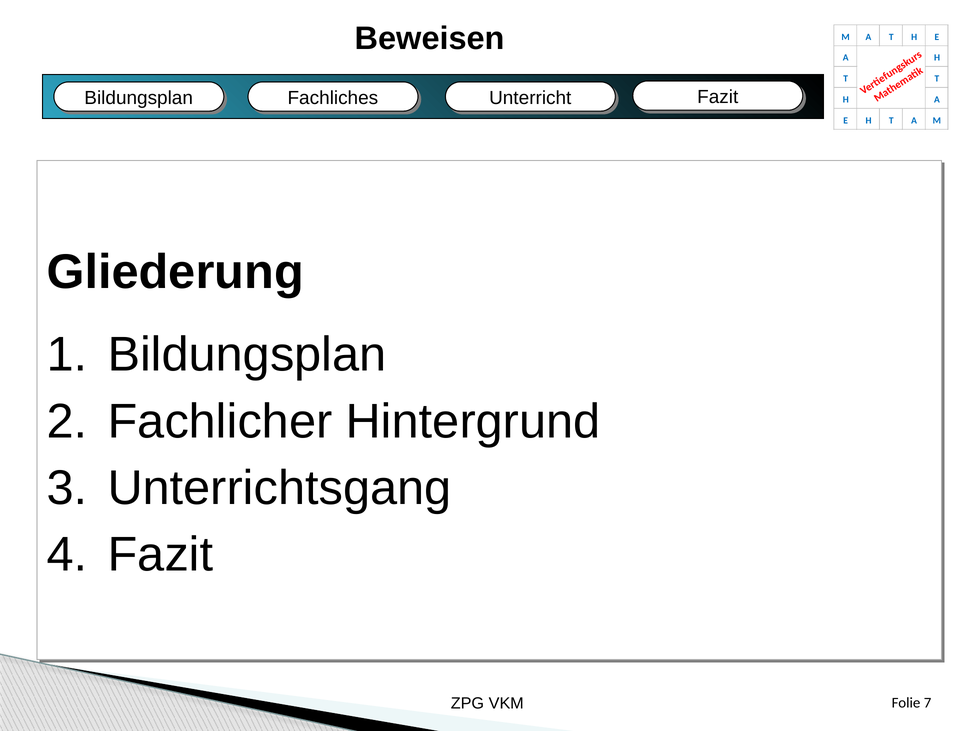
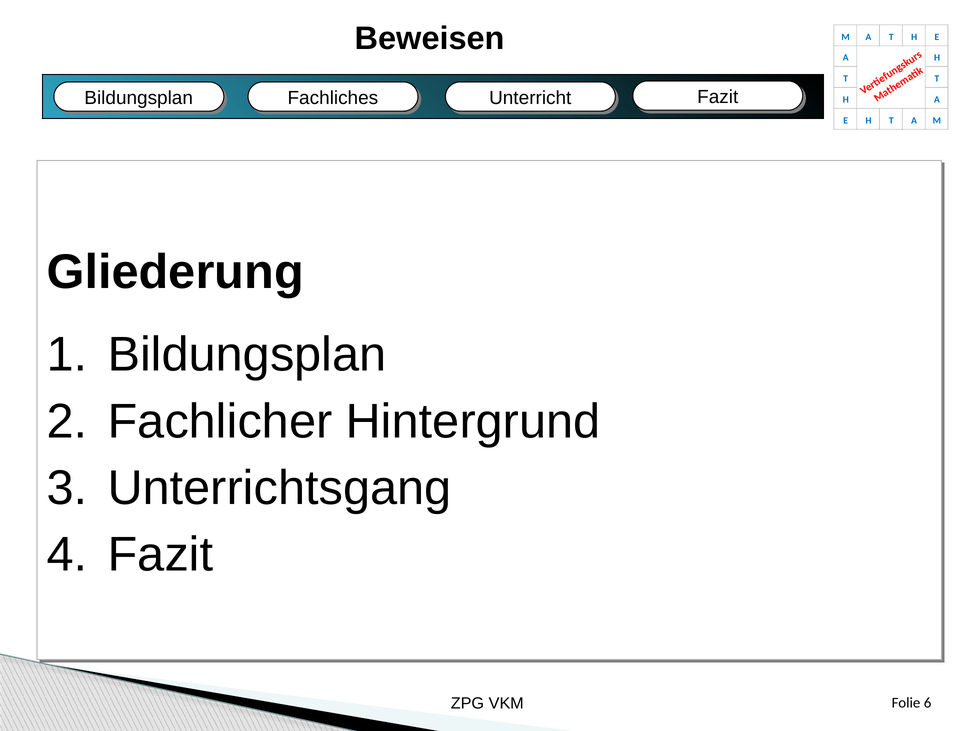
7: 7 -> 6 (928, 703)
